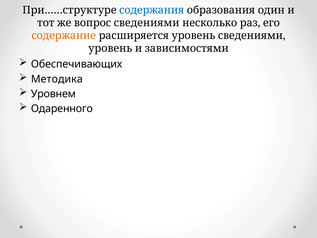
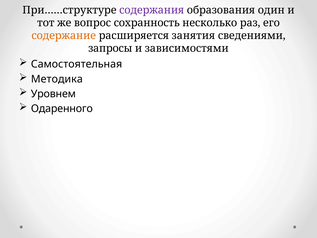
содержания colour: blue -> purple (152, 10)
вопрос сведениями: сведениями -> сохранность (147, 23)
расширяется уровень: уровень -> занятия (193, 36)
уровень: уровень -> запросы (110, 48)
Обеспечивающих: Обеспечивающих -> Самостоятельная (77, 64)
